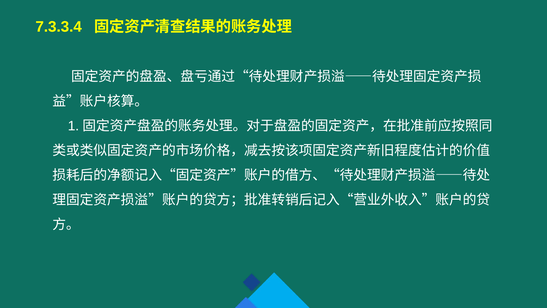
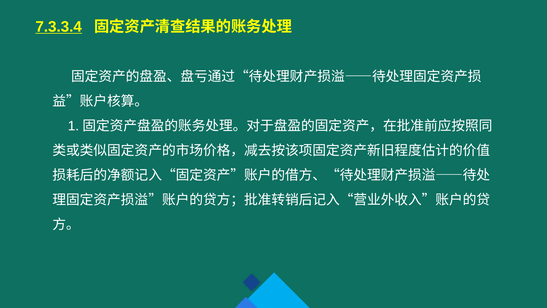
7.3.3.4 underline: none -> present (59, 27)
